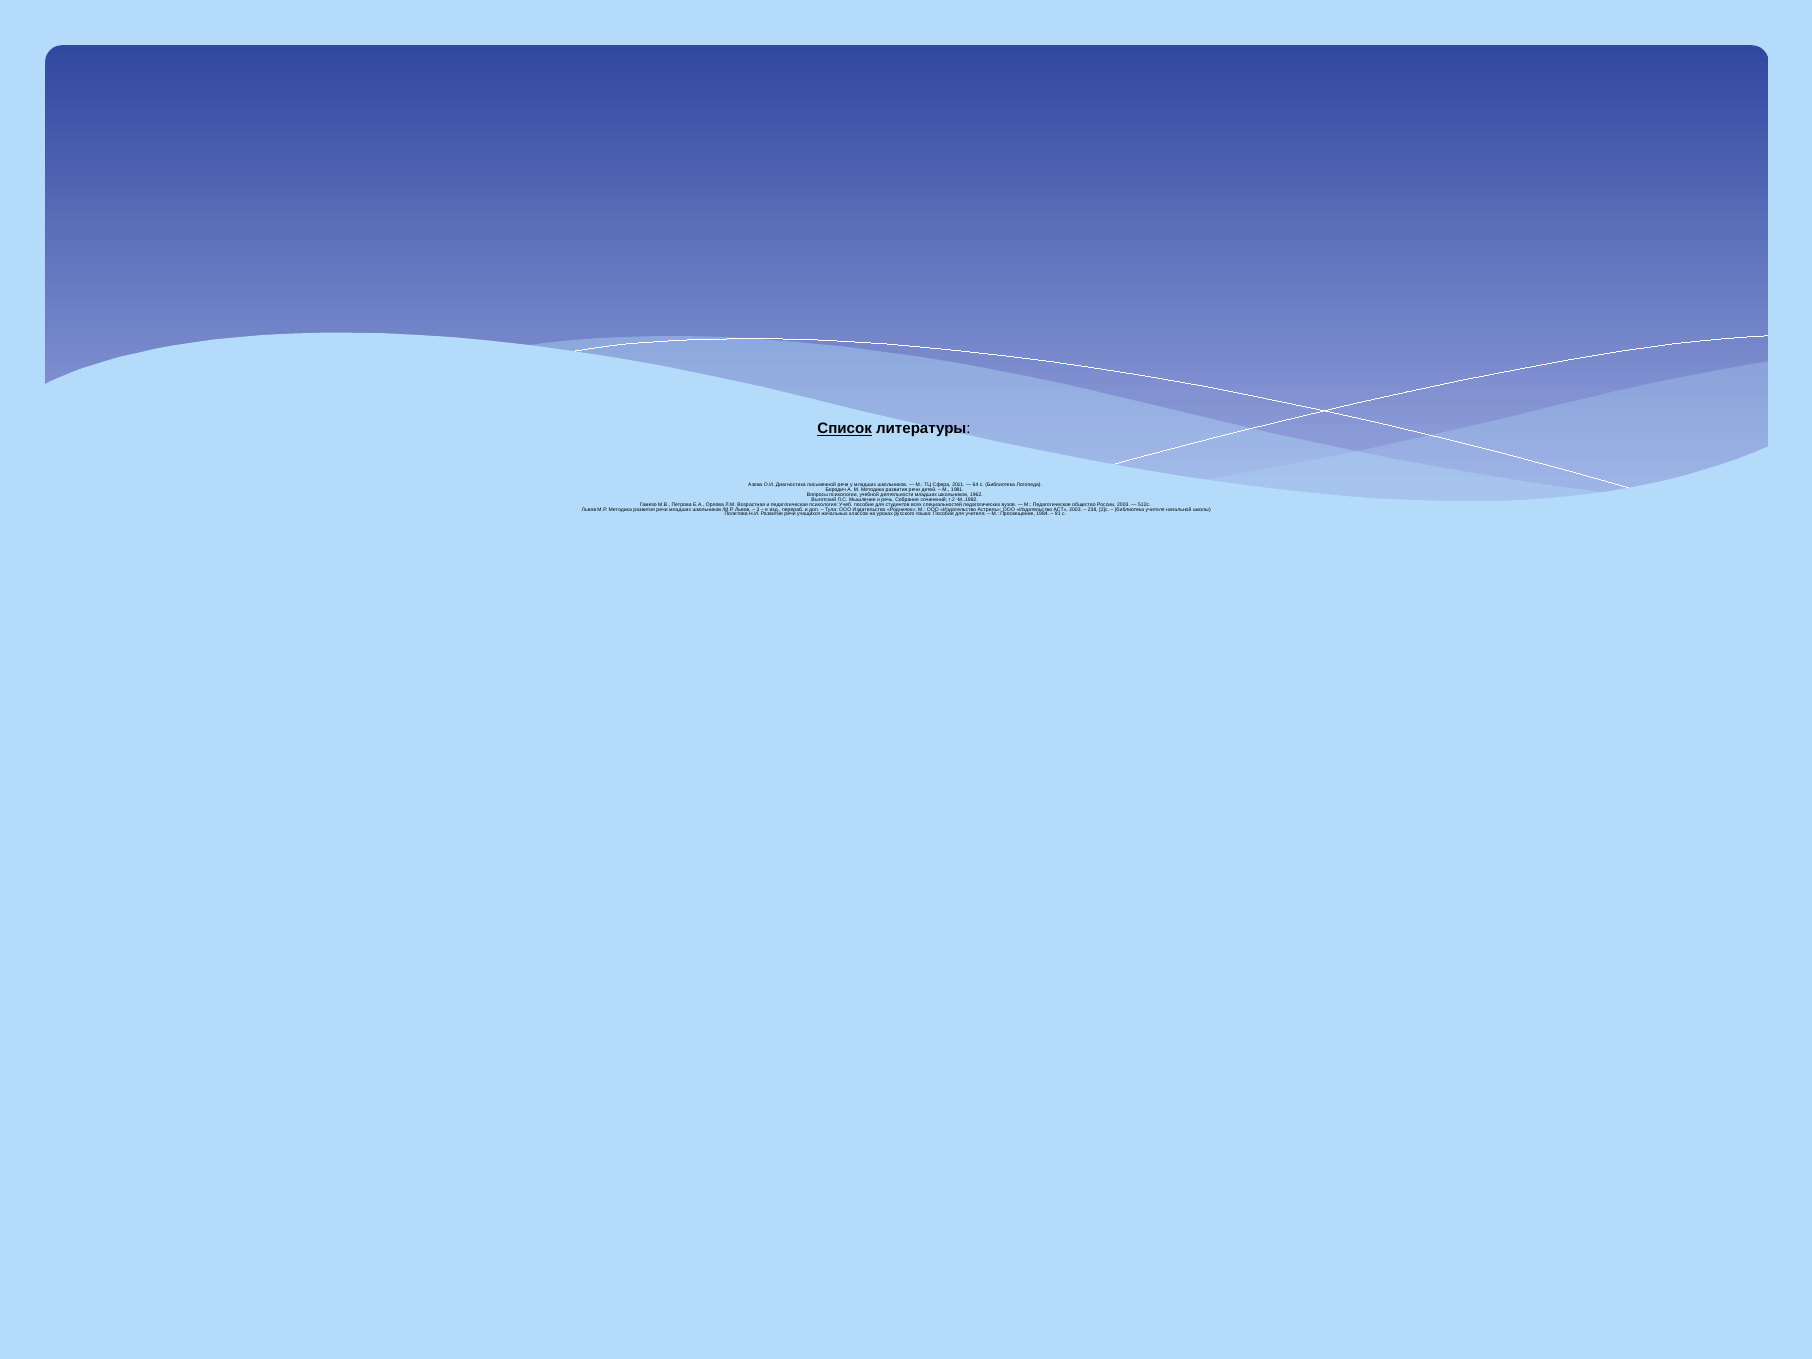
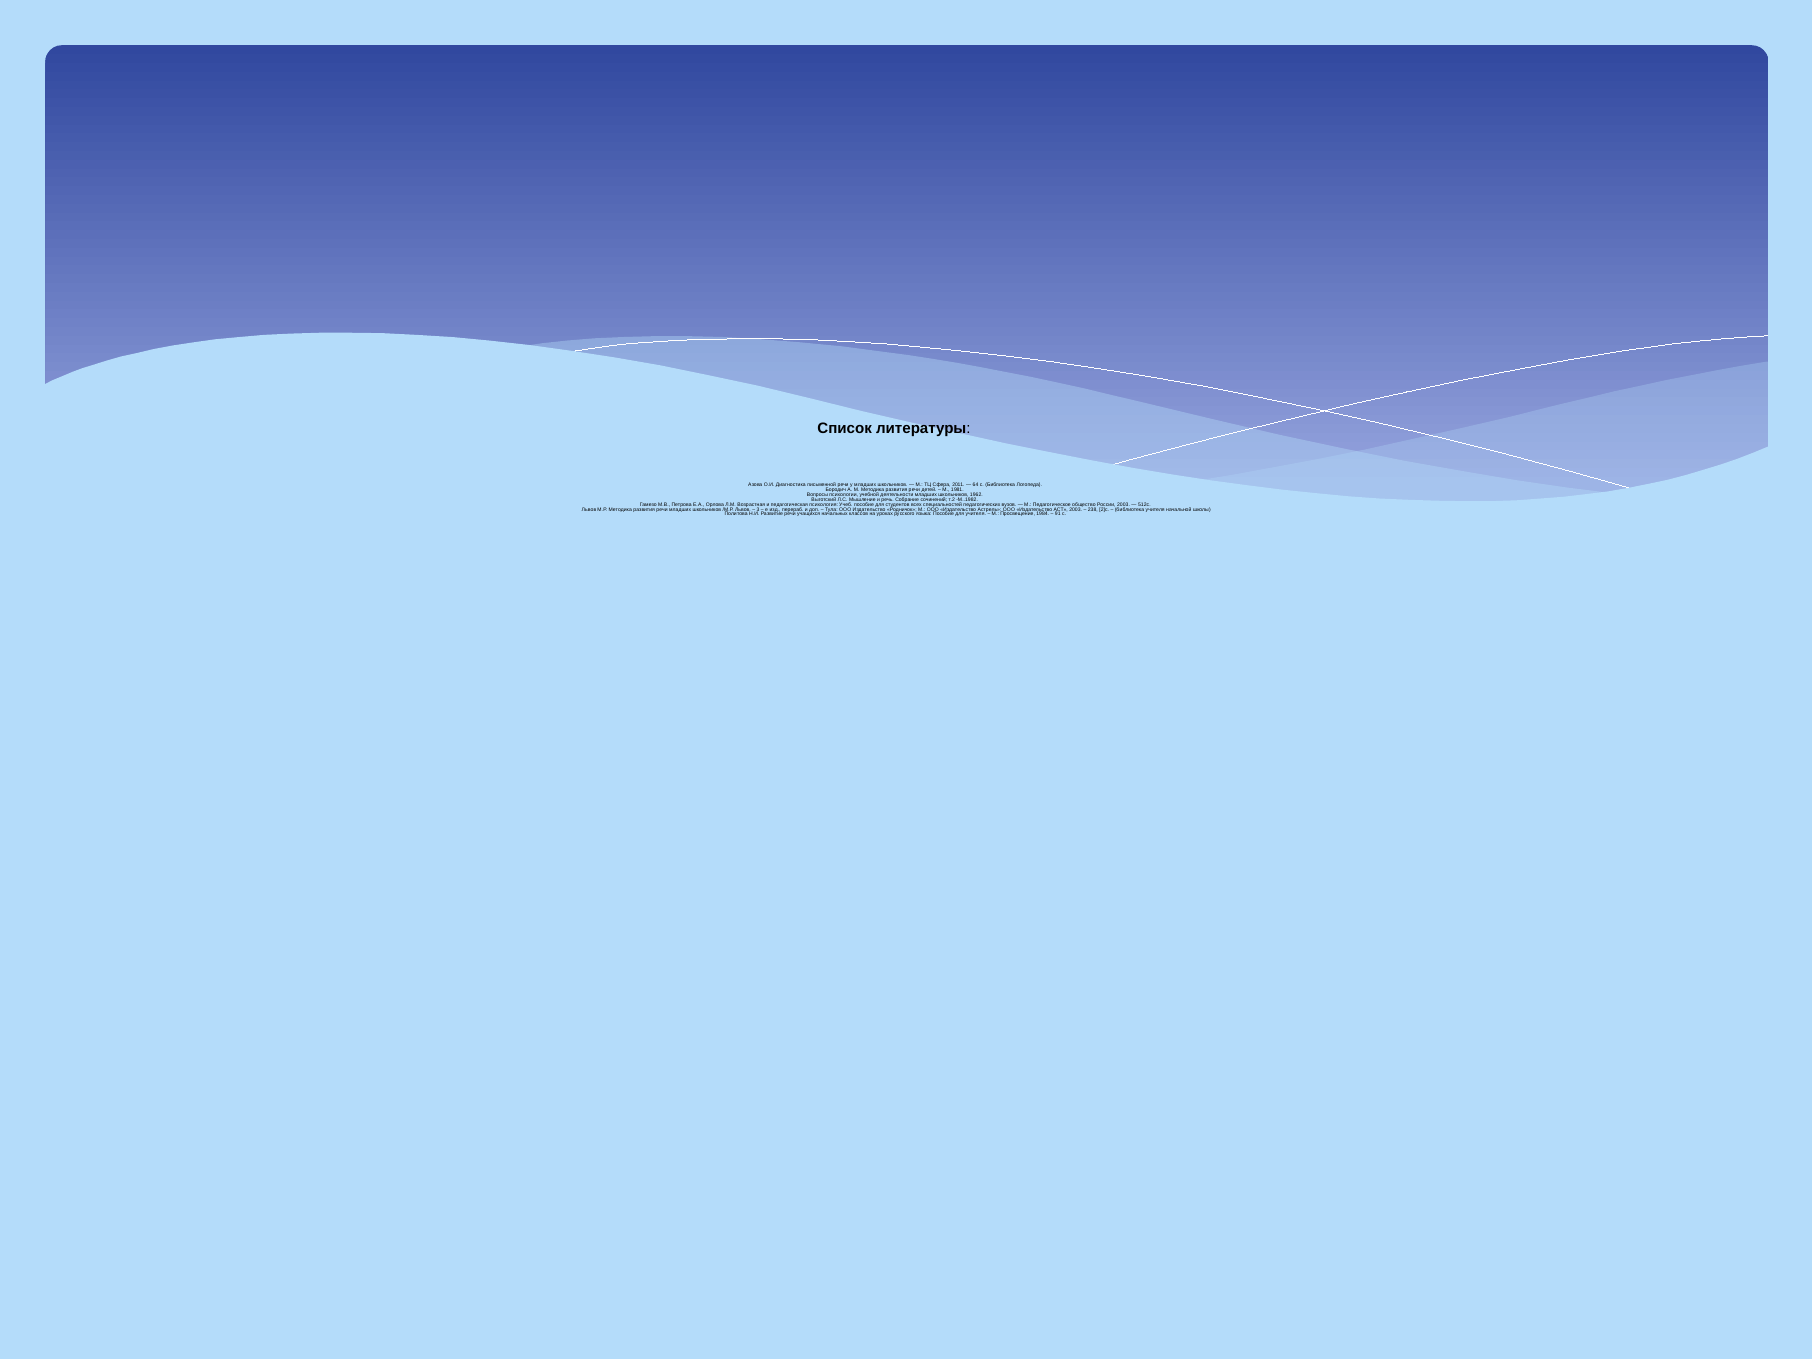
Список underline: present -> none (845, 429)
